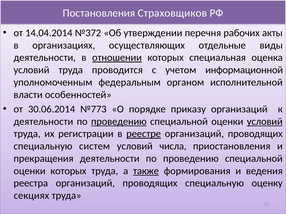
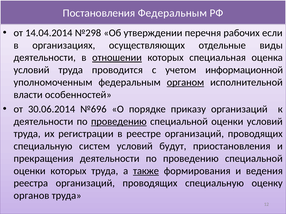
Постановления Страховщиков: Страховщиков -> Федеральным (172, 13)
№372: №372 -> №298 (88, 33)
акты: акты -> если (272, 33)
органом underline: none -> present (185, 82)
№773: №773 -> №696 (93, 109)
условий underline: present -> none (265, 122)
реестре underline: present -> none (144, 134)
числа: числа -> будут (173, 146)
секциях: секциях -> органов (31, 196)
